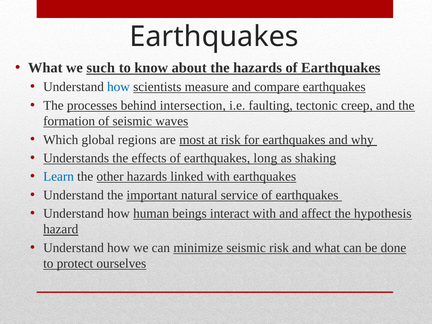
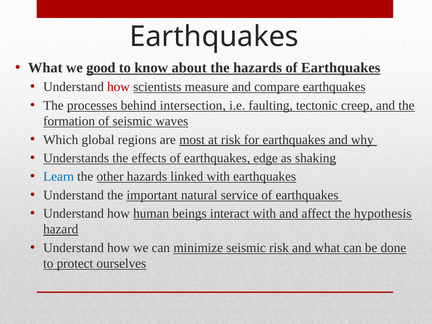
such: such -> good (101, 68)
how colour: blue -> red (118, 87)
long: long -> edge (266, 158)
